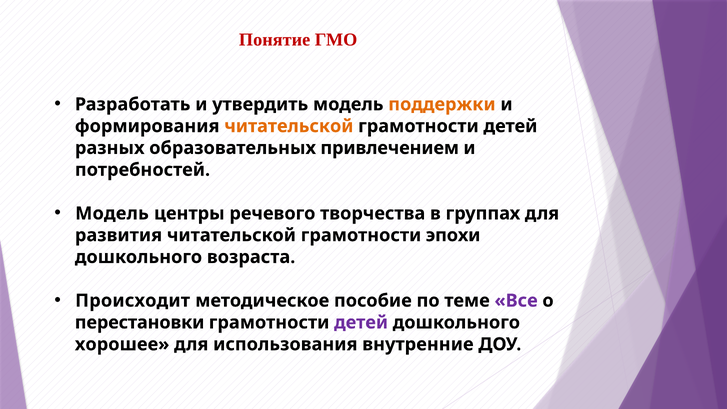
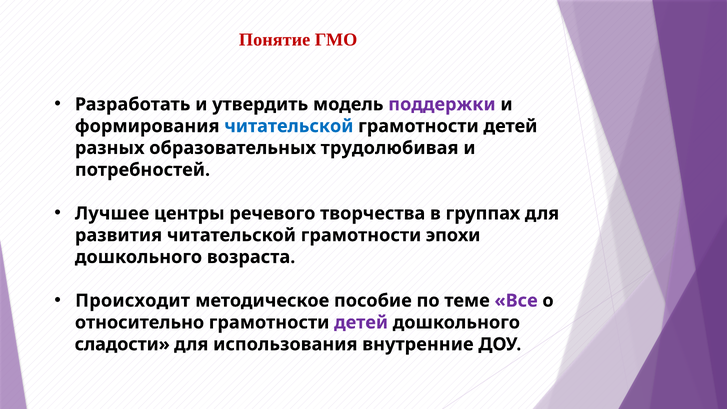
поддержки colour: orange -> purple (442, 104)
читательской colour: orange -> blue (289, 126)
привлечением: привлечением -> трудолюбивая (390, 148)
Модель: Модель -> Лучшее (112, 213)
перестановки: перестановки -> относительно (140, 322)
хорошее: хорошее -> сладости (122, 344)
